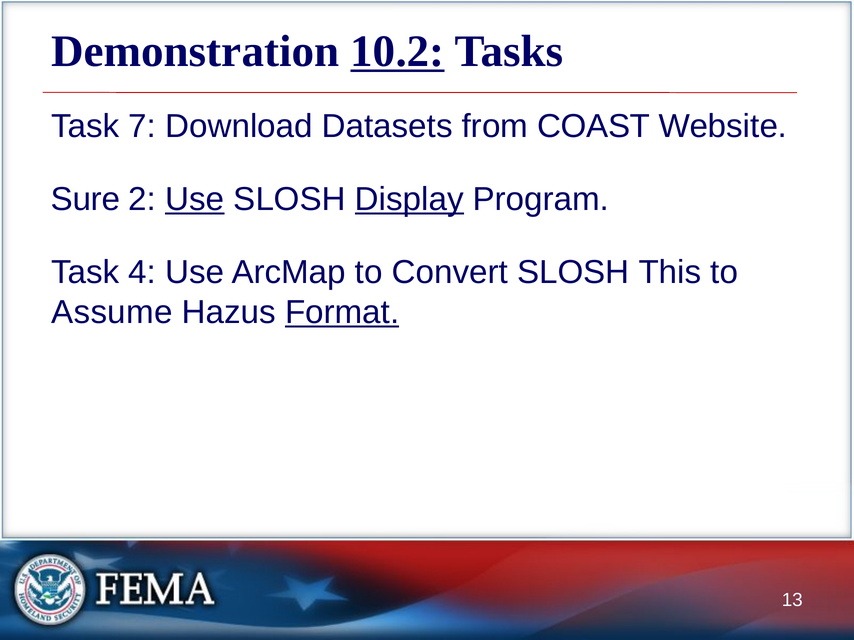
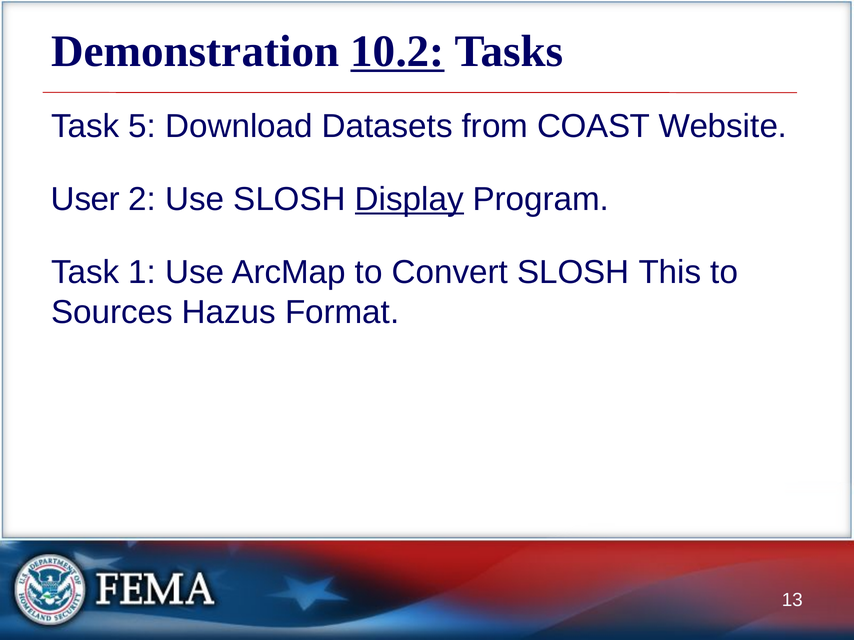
7: 7 -> 5 (142, 126)
Sure: Sure -> User (85, 199)
Use underline: present -> none (195, 199)
4: 4 -> 1 (142, 273)
Assume: Assume -> Sources (112, 312)
Format underline: present -> none (342, 312)
